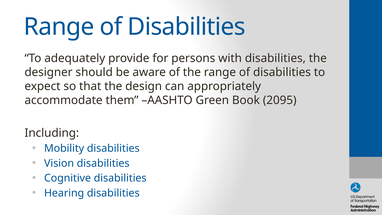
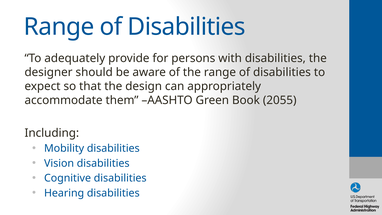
2095: 2095 -> 2055 (280, 100)
